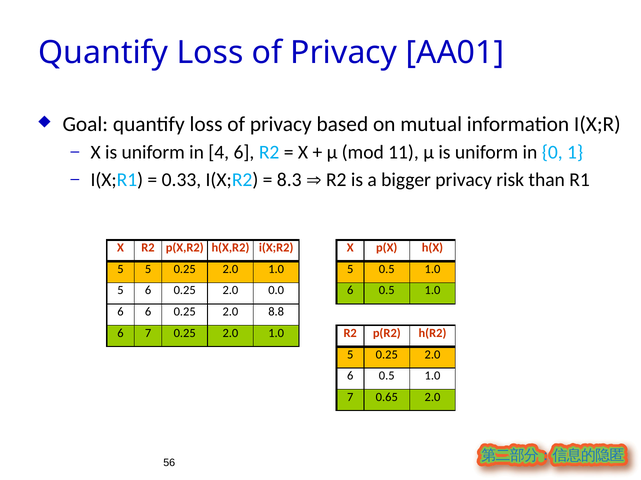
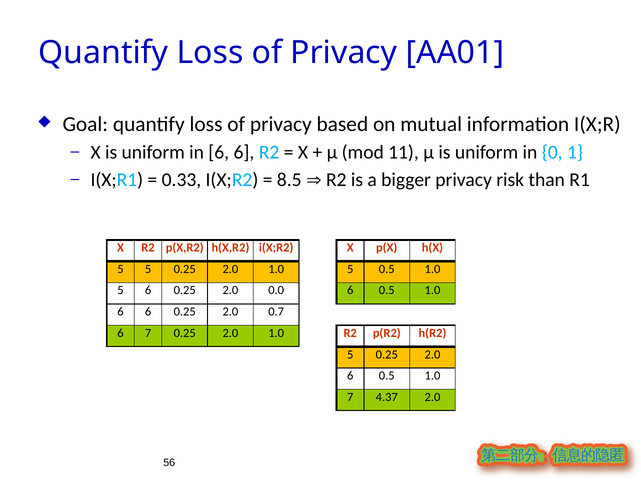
in 4: 4 -> 6 (219, 153)
8.3: 8.3 -> 8.5 (289, 180)
8.8: 8.8 -> 0.7 (276, 312)
0.65: 0.65 -> 4.37 (387, 398)
